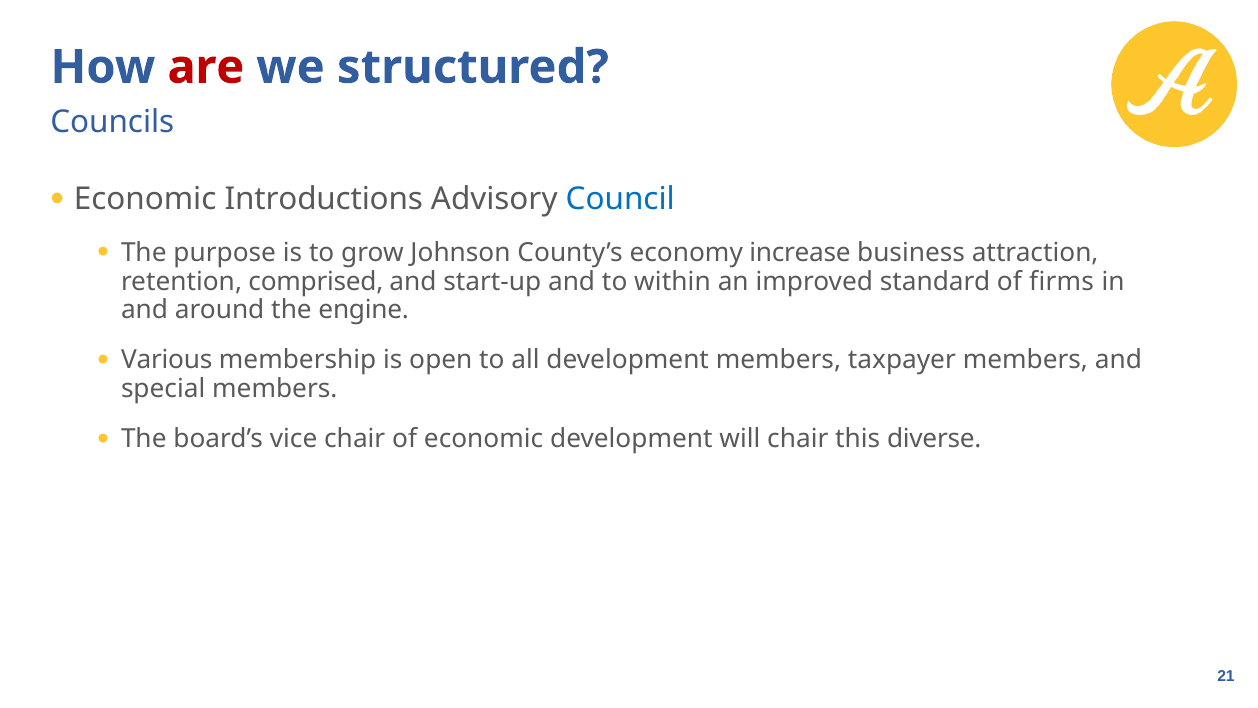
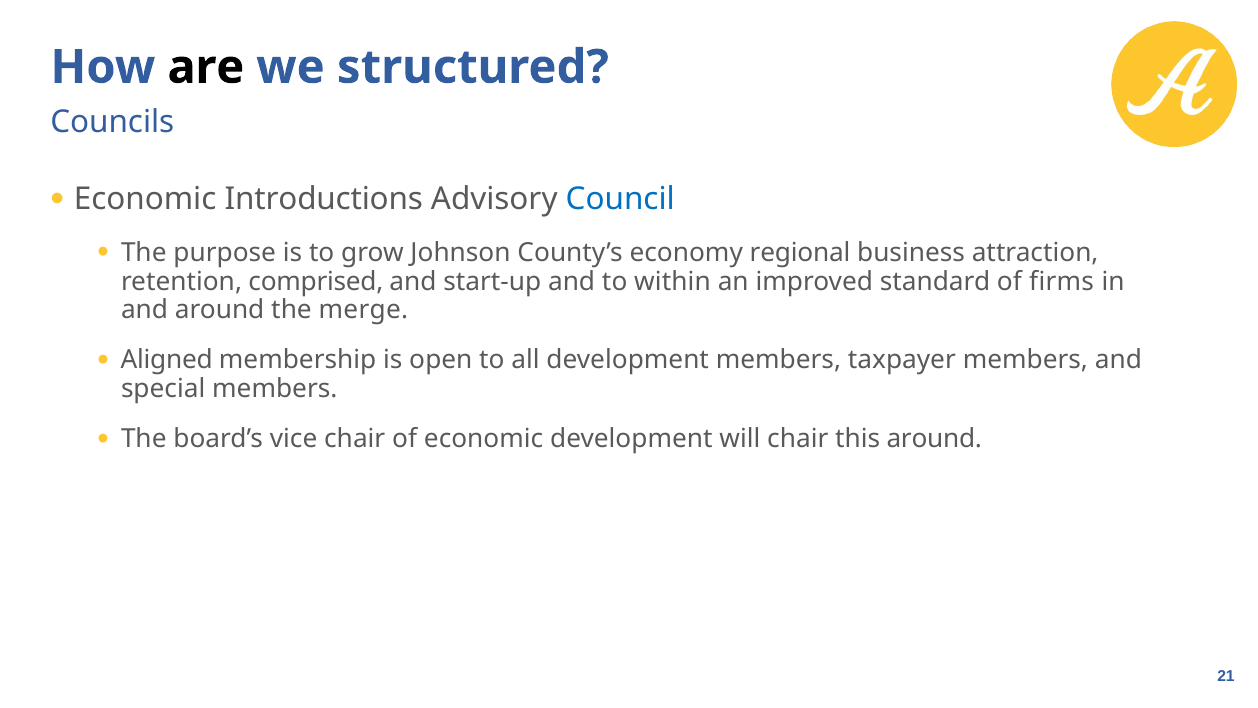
are colour: red -> black (206, 67)
increase: increase -> regional (800, 253)
engine: engine -> merge (363, 309)
Various: Various -> Aligned (167, 360)
this diverse: diverse -> around (934, 439)
